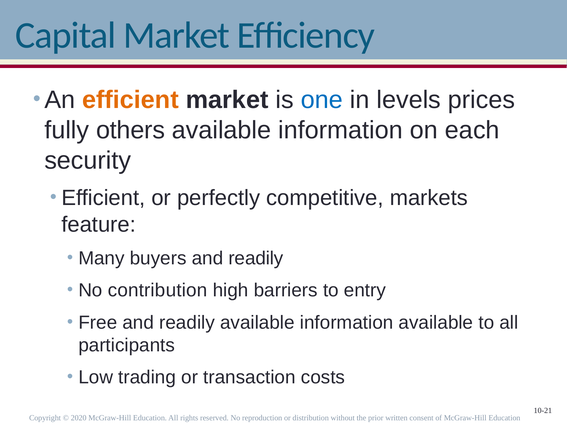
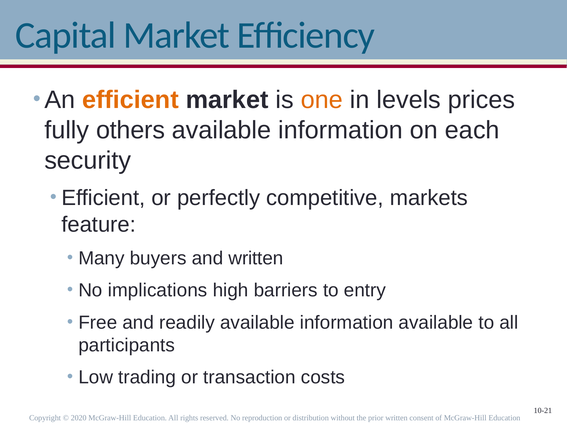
one colour: blue -> orange (322, 100)
buyers and readily: readily -> written (256, 258)
contribution: contribution -> implications (158, 291)
